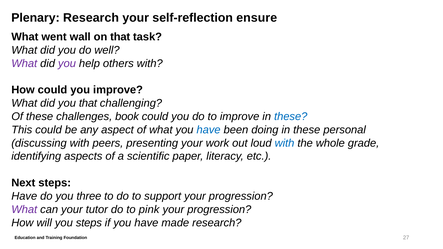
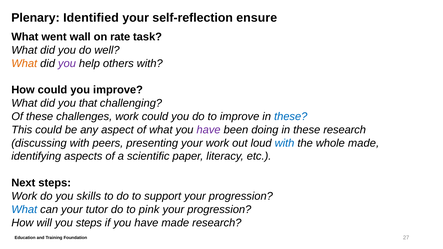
Plenary Research: Research -> Identified (91, 18)
on that: that -> rate (120, 37)
What colour: purple -> orange (24, 63)
challenges book: book -> work (127, 117)
have colour: blue -> purple (209, 130)
these personal: personal -> research (345, 130)
whole grade: grade -> made (364, 143)
Have: Have -> Work (24, 196)
three: three -> skills (89, 196)
What colour: purple -> blue (24, 210)
